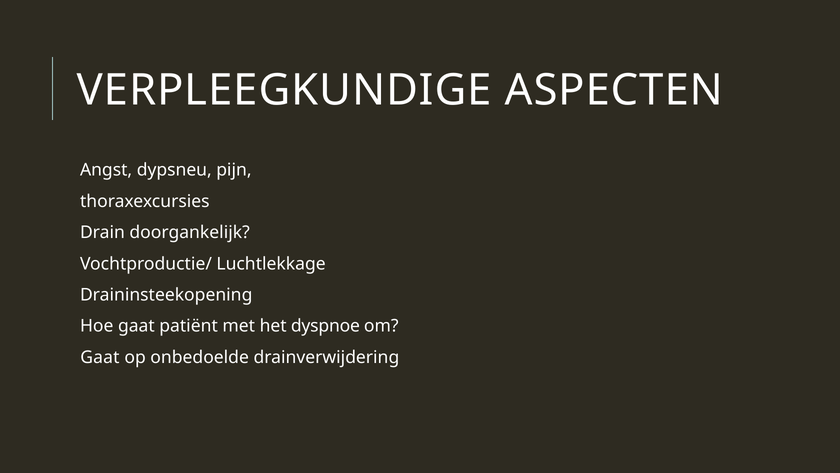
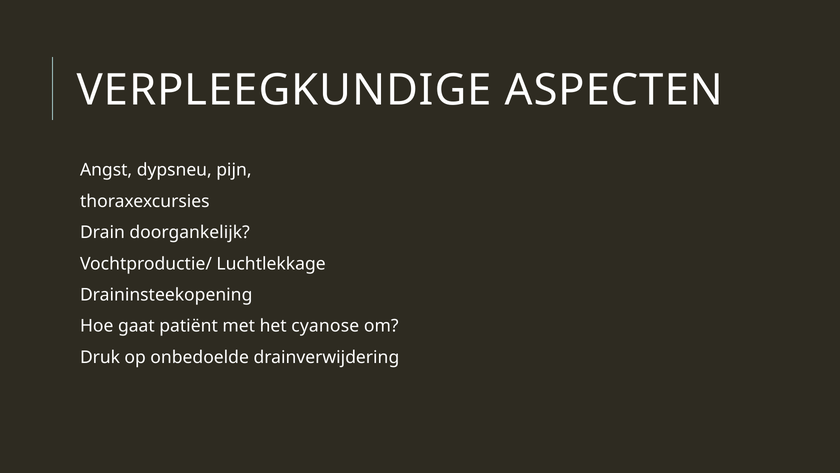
dyspnoe: dyspnoe -> cyanose (325, 326)
Gaat: Gaat -> Druk (100, 357)
